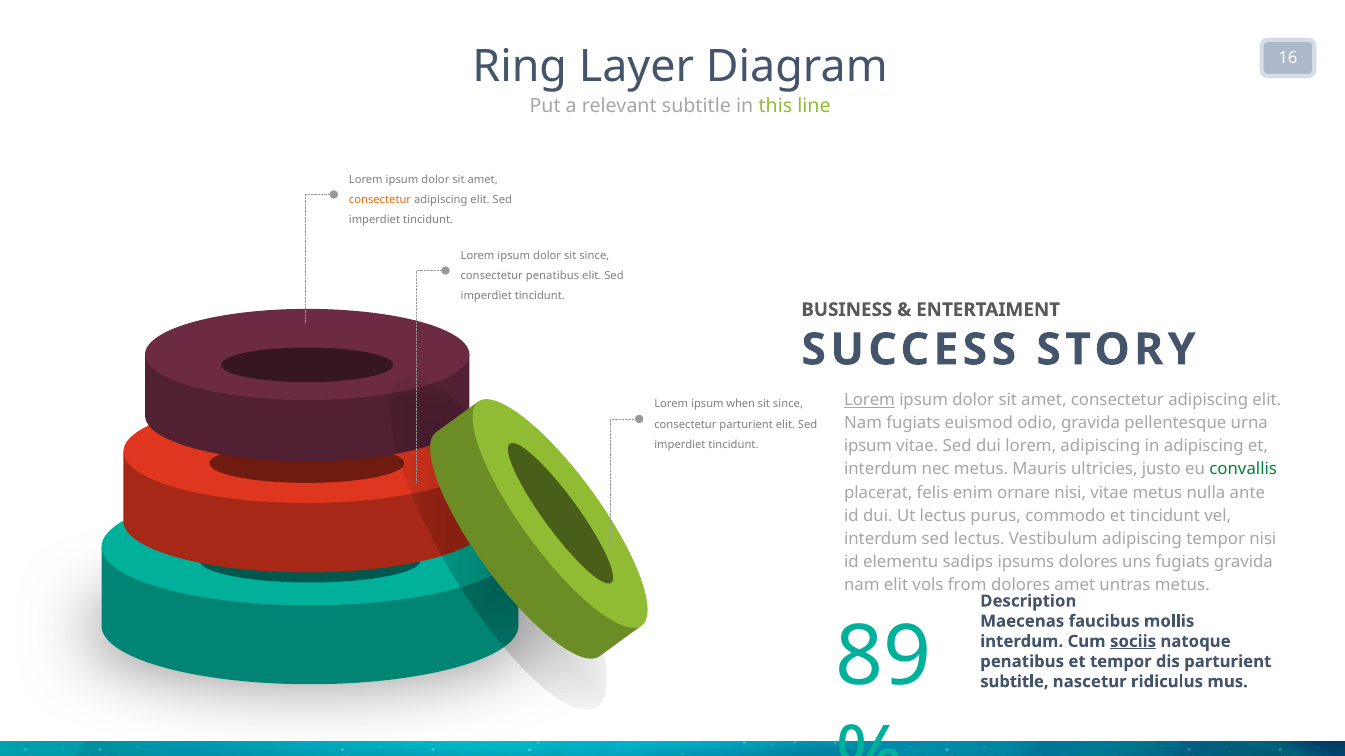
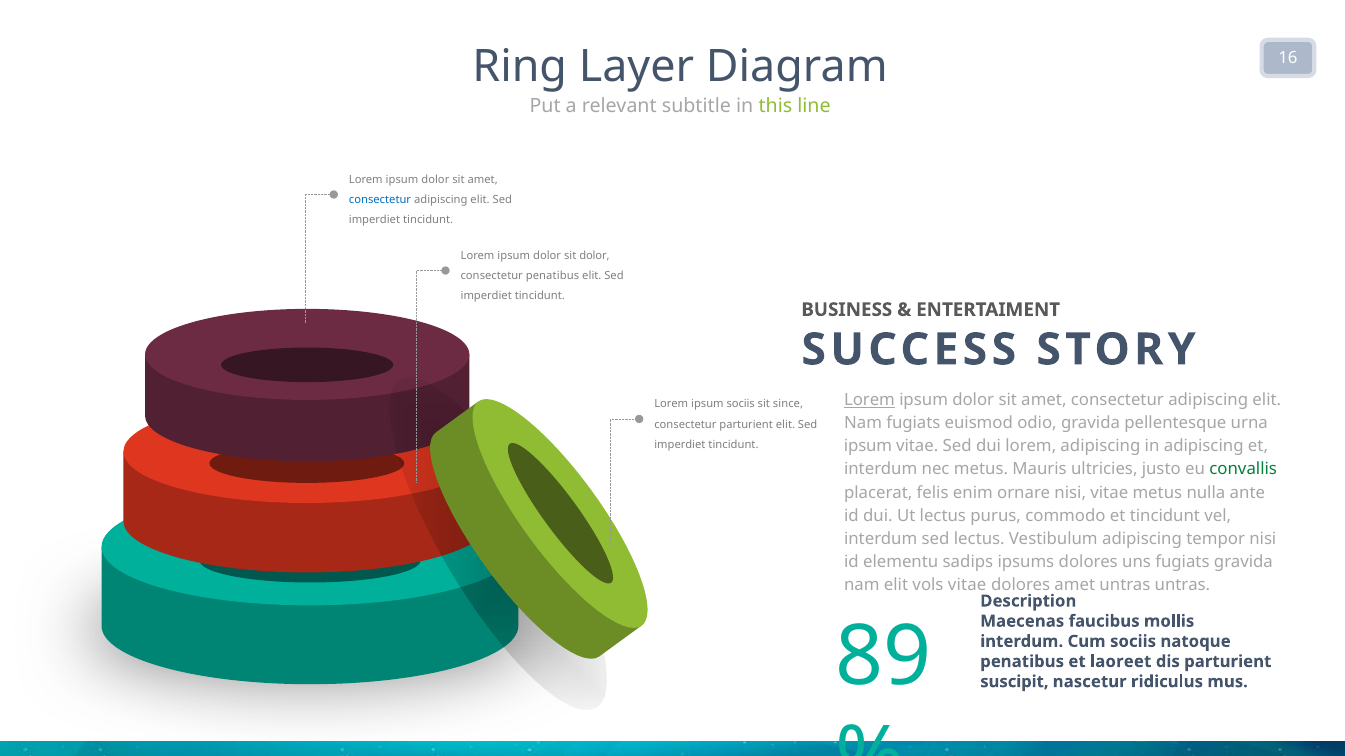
consectetur colour: orange -> blue (380, 200)
dolor sit since: since -> dolor (594, 256)
ipsum when: when -> sociis (741, 405)
vols from: from -> vitae (967, 585)
untras metus: metus -> untras (1182, 585)
sociis underline: present -> none (1133, 642)
et tempor: tempor -> laoreet (1121, 662)
subtitle: subtitle -> suscipit (1014, 682)
